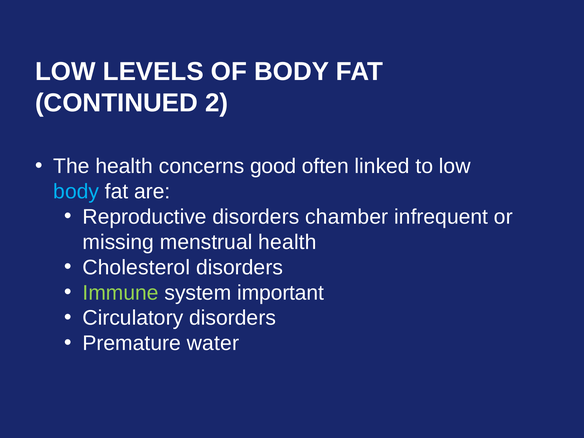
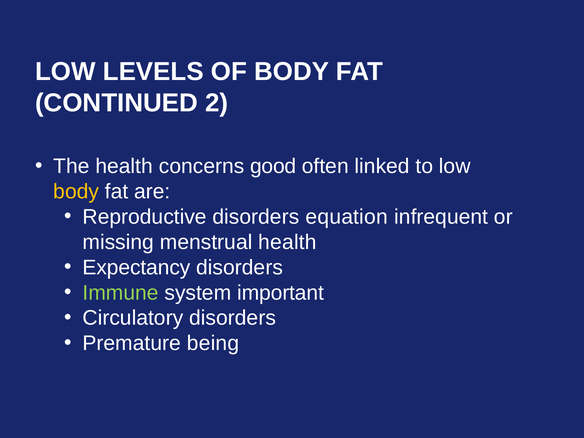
body colour: light blue -> yellow (76, 192)
chamber: chamber -> equation (347, 217)
Cholesterol: Cholesterol -> Expectancy (136, 267)
water: water -> being (213, 343)
